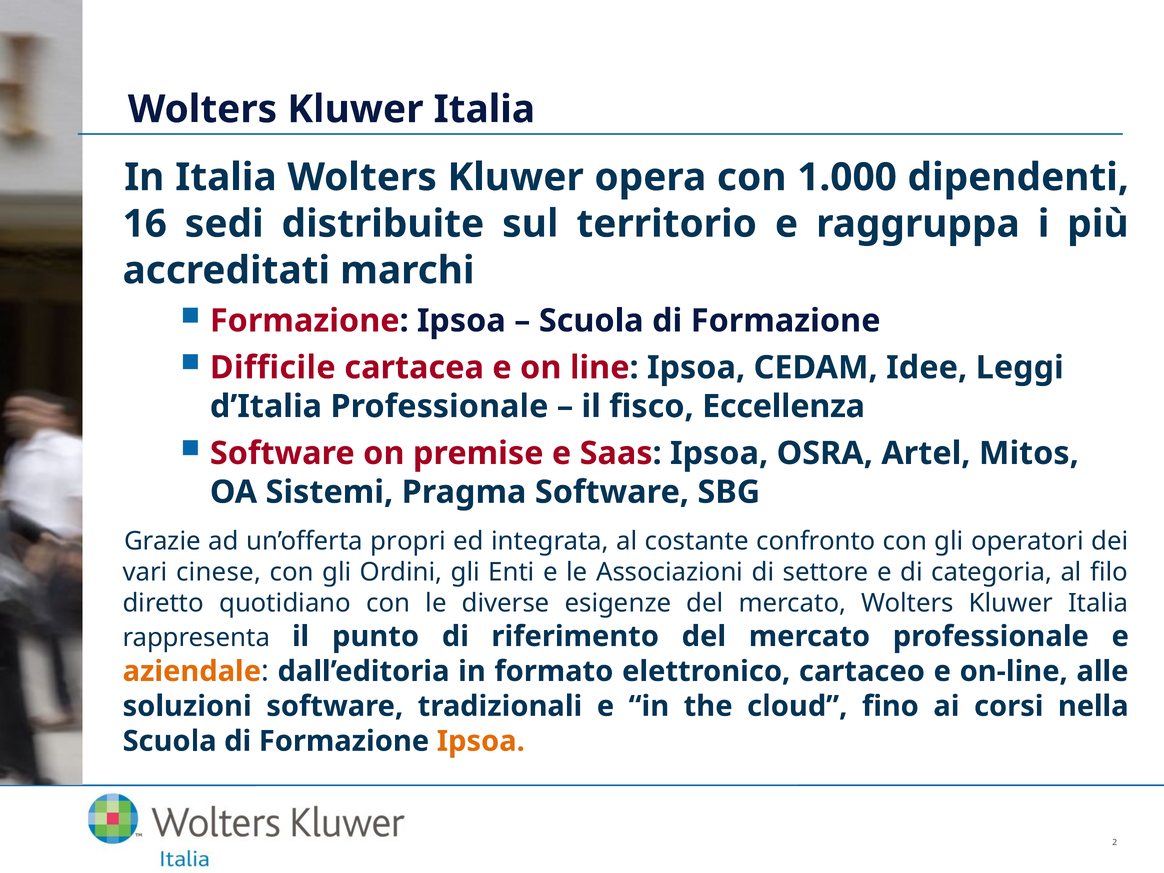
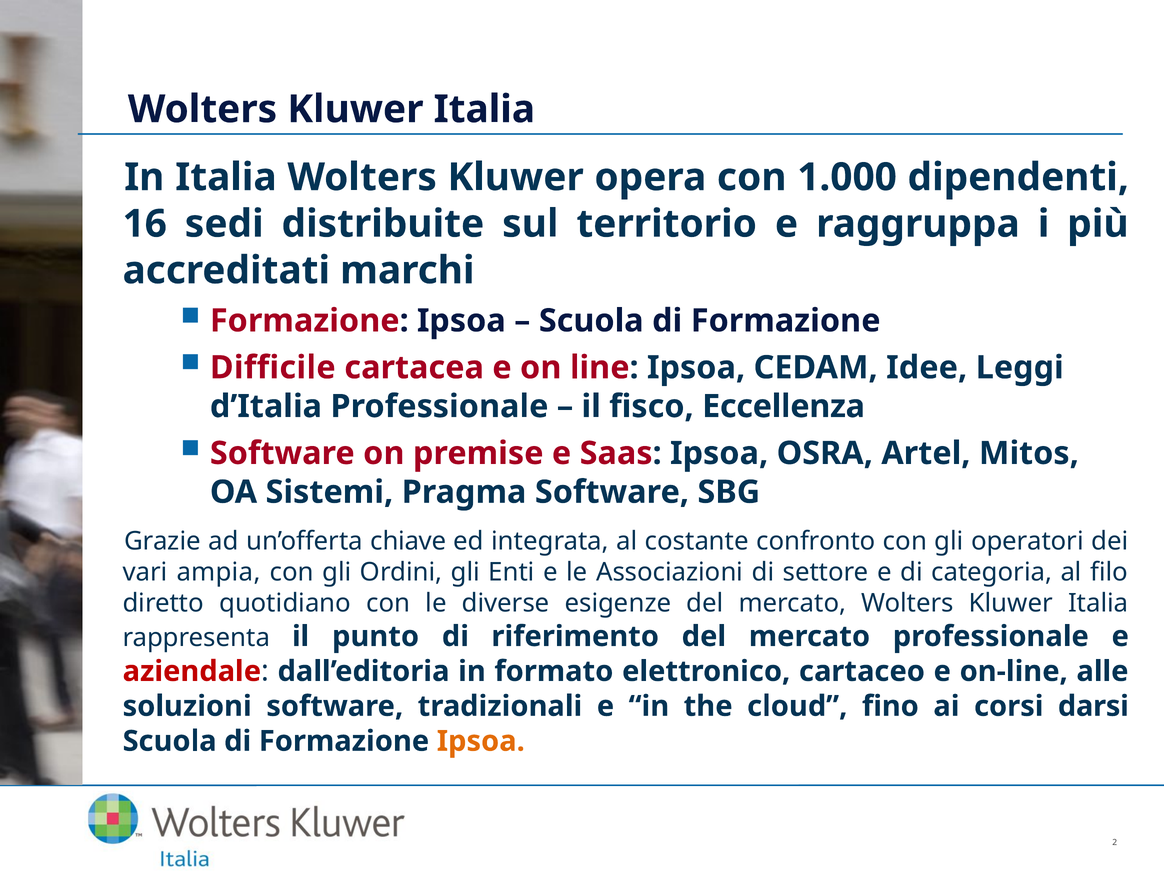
propri: propri -> chiave (408, 541)
cinese: cinese -> ampia (219, 572)
aziendale colour: orange -> red (192, 671)
nella: nella -> darsi (1093, 706)
